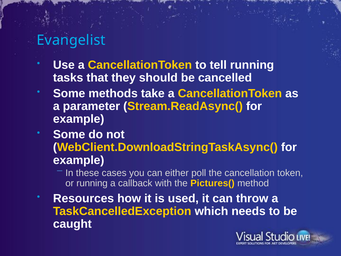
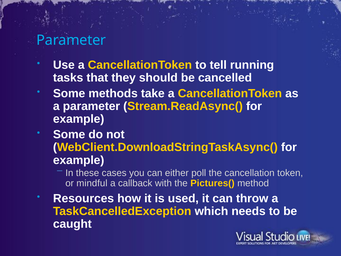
Evangelist: Evangelist -> Parameter (71, 40)
or running: running -> mindful (92, 183)
